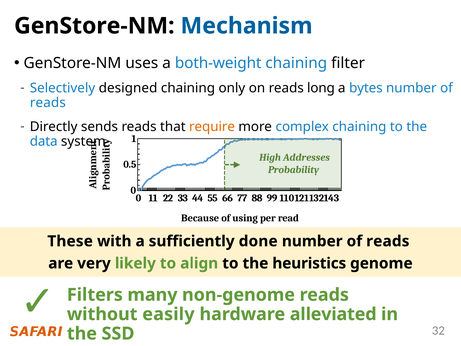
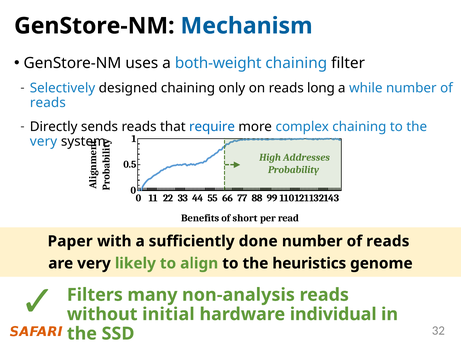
bytes: bytes -> while (366, 88)
require colour: orange -> blue (212, 127)
data: data -> very (44, 141)
Because: Because -> Benefits (200, 218)
using: using -> short (245, 218)
These: These -> Paper (70, 241)
non-genome: non-genome -> non-analysis (238, 295)
easily: easily -> initial (168, 314)
alleviated: alleviated -> individual (333, 314)
